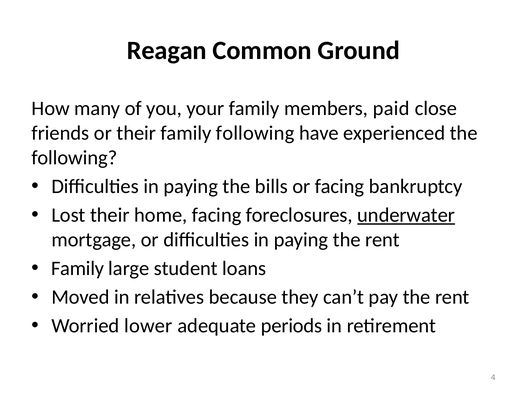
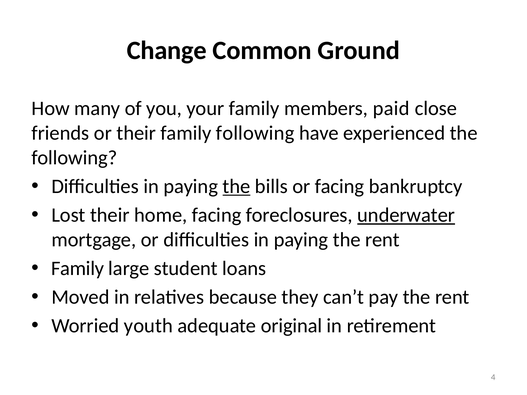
Reagan: Reagan -> Change (167, 51)
the underline: none -> present (236, 187)
lower: lower -> youth (148, 326)
periods: periods -> original (291, 326)
